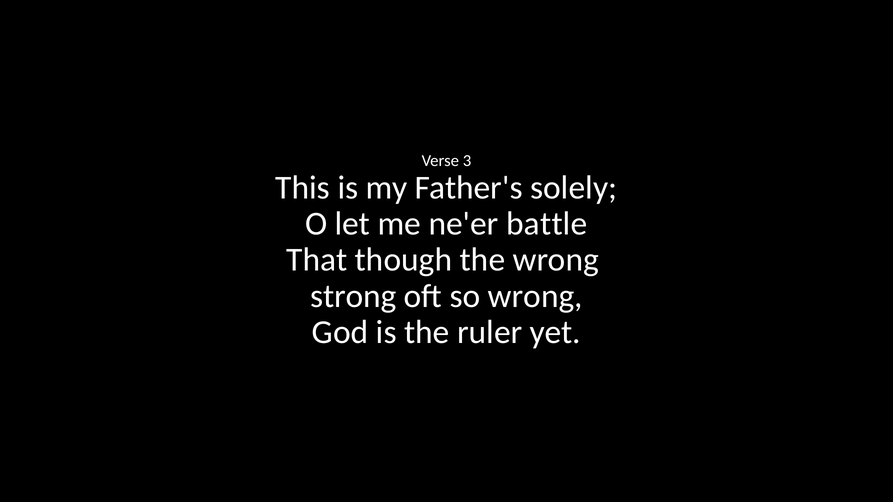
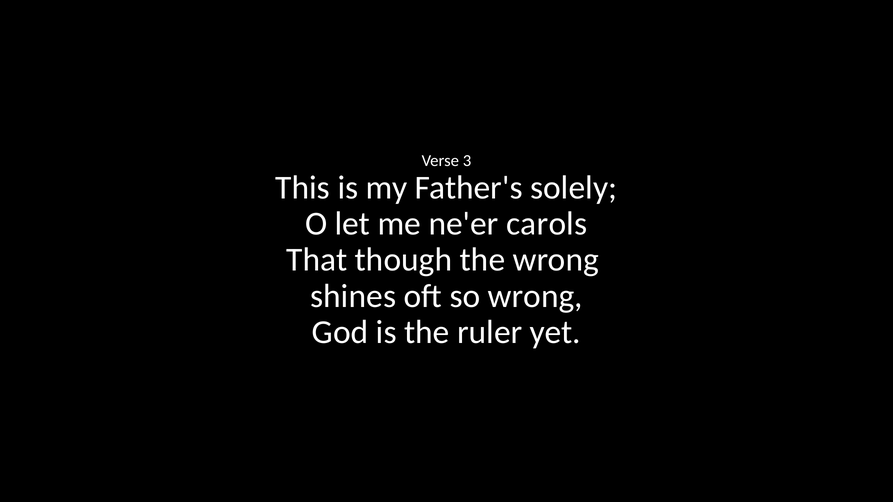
battle: battle -> carols (547, 224)
strong: strong -> shines (353, 296)
